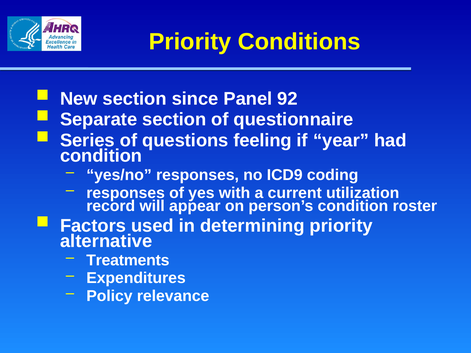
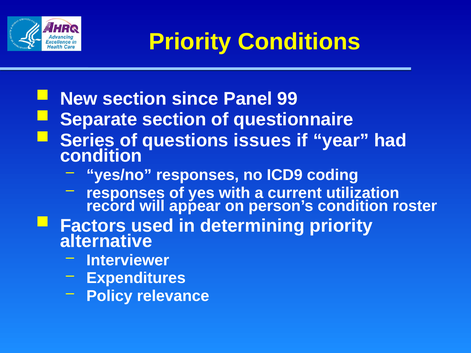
92: 92 -> 99 (287, 99)
feeling: feeling -> issues (262, 141)
Treatments: Treatments -> Interviewer (128, 260)
